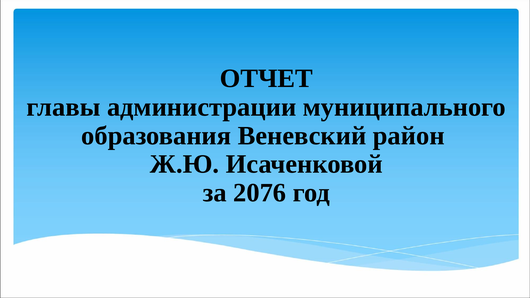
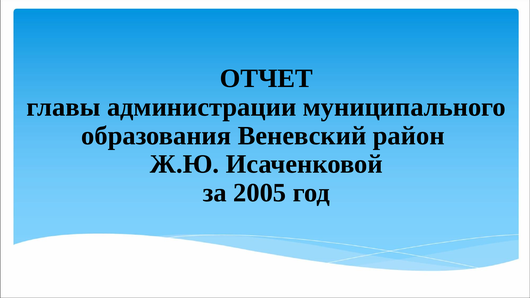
2076: 2076 -> 2005 (260, 193)
